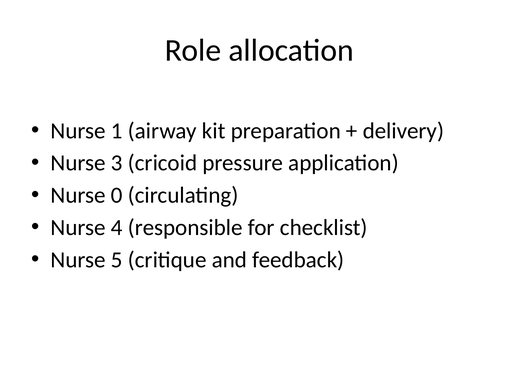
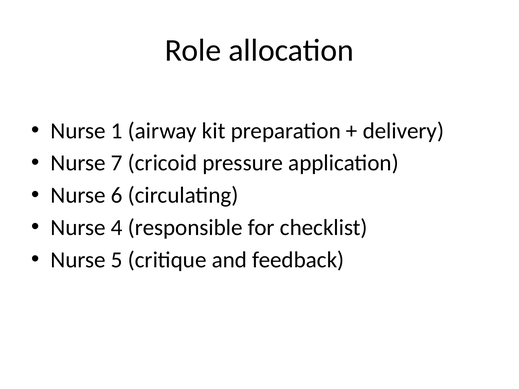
3: 3 -> 7 (117, 163)
0: 0 -> 6 (117, 195)
